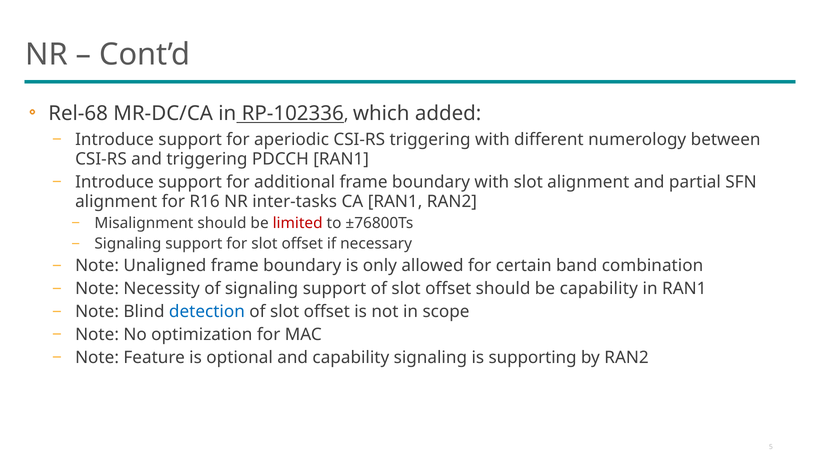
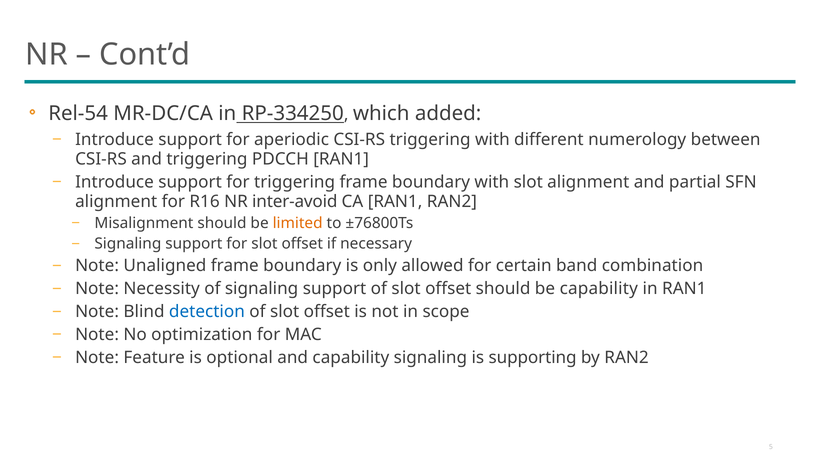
Rel-68: Rel-68 -> Rel-54 (78, 113)
RP-102336: RP-102336 -> RP-334250 (293, 113)
for additional: additional -> triggering (295, 182)
inter-tasks: inter-tasks -> inter-avoid (295, 201)
limited colour: red -> orange (298, 223)
